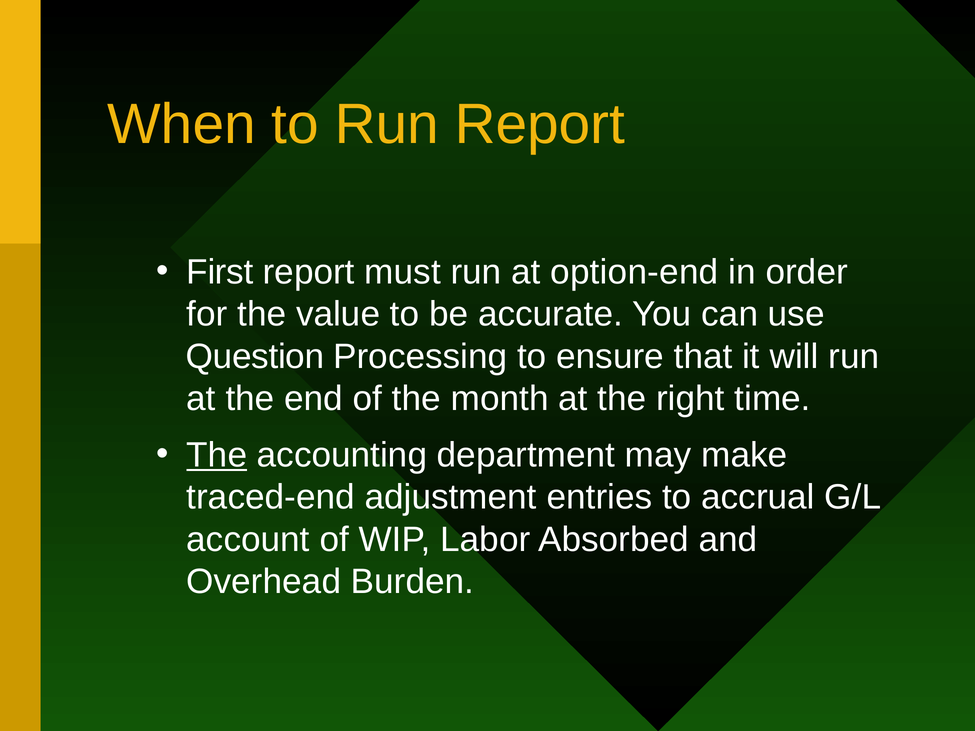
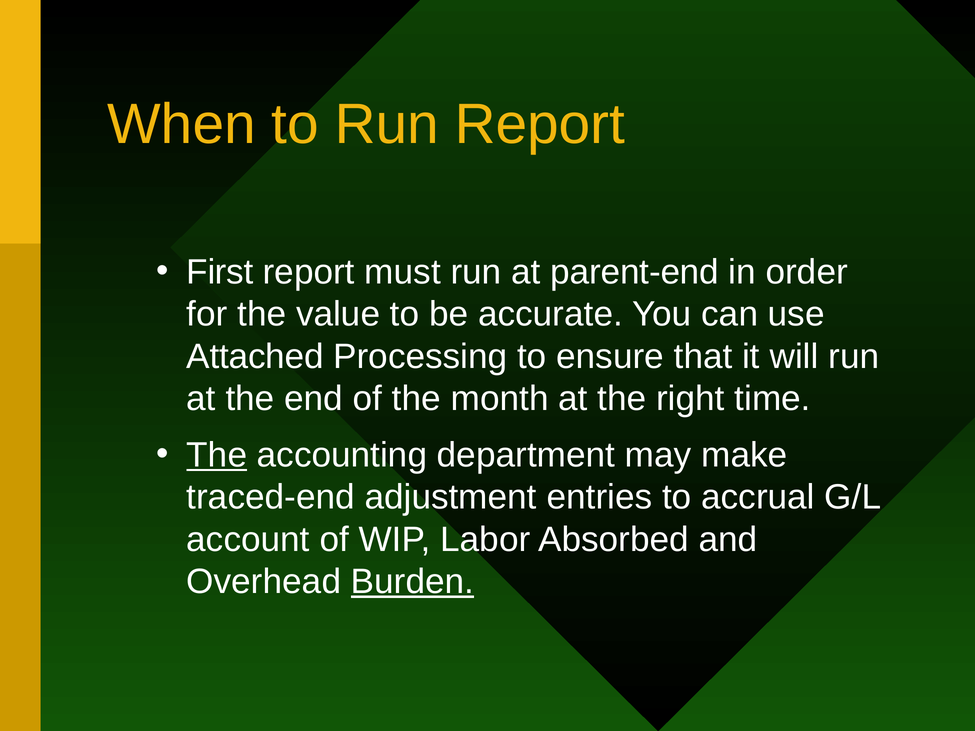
option-end: option-end -> parent-end (635, 272)
Question: Question -> Attached (255, 357)
Burden underline: none -> present (413, 582)
